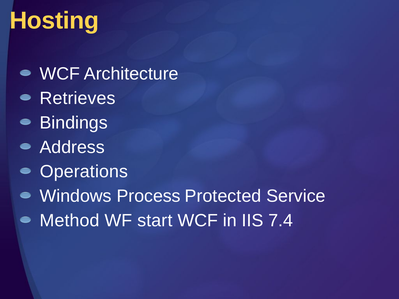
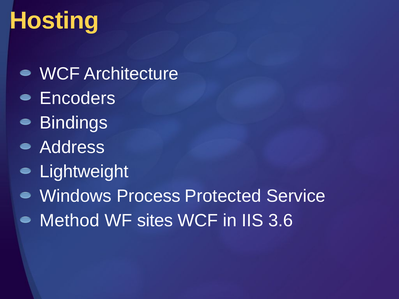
Retrieves: Retrieves -> Encoders (78, 98)
Operations: Operations -> Lightweight (84, 172)
start: start -> sites (155, 221)
7.4: 7.4 -> 3.6 (281, 221)
